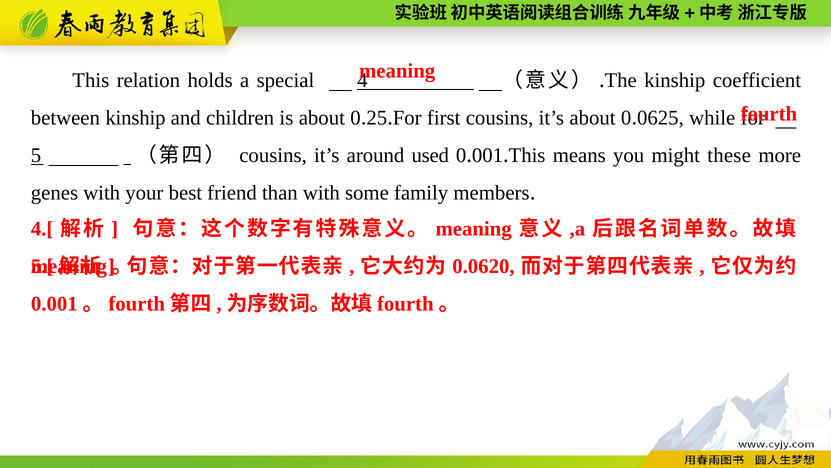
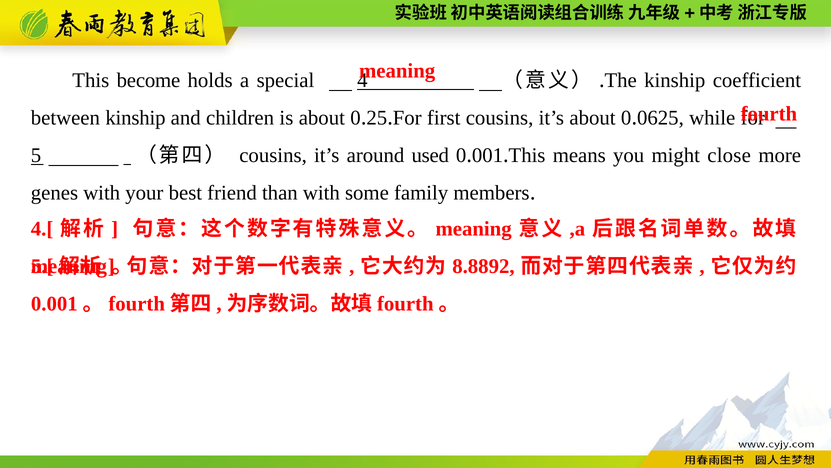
relation: relation -> become (148, 80)
these: these -> close (729, 155)
0.0620: 0.0620 -> 8.8892 (483, 266)
